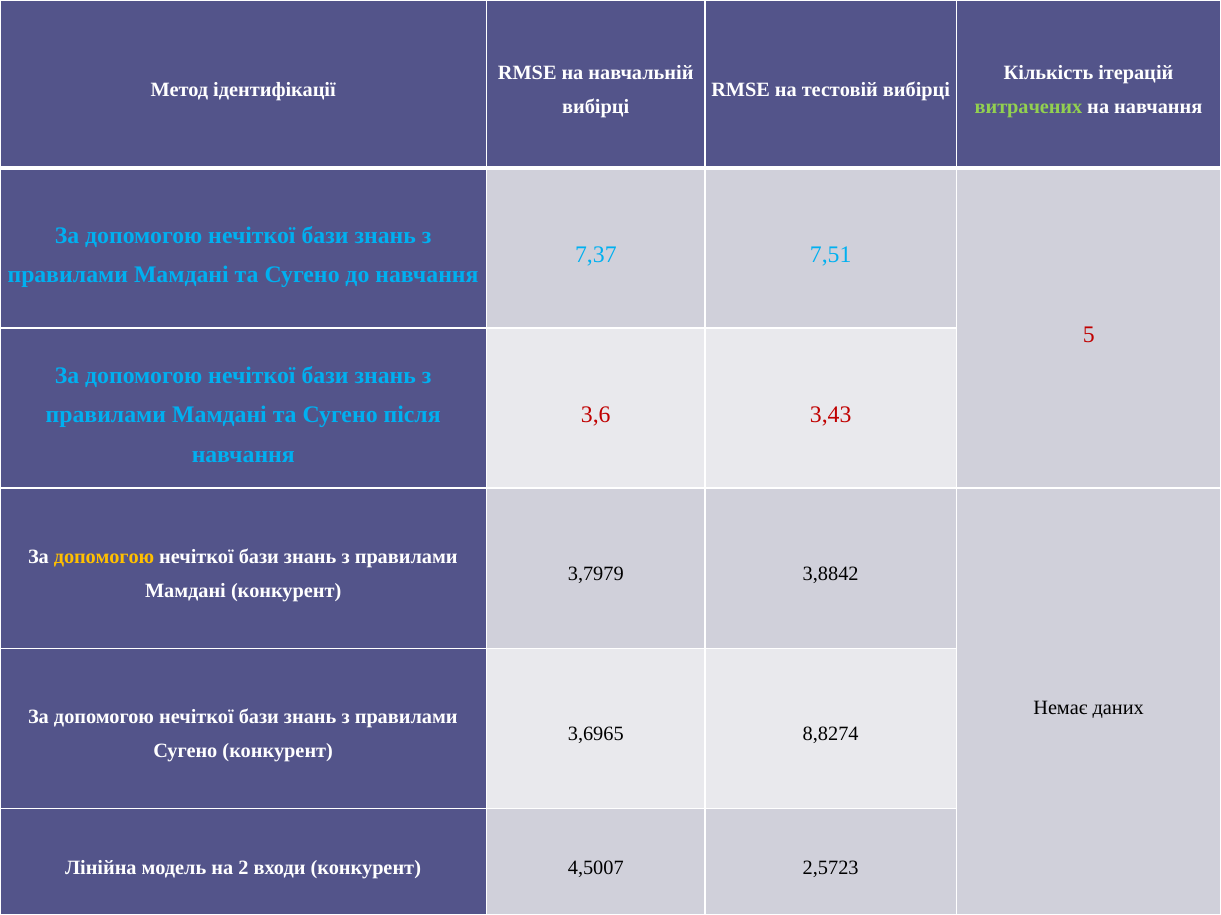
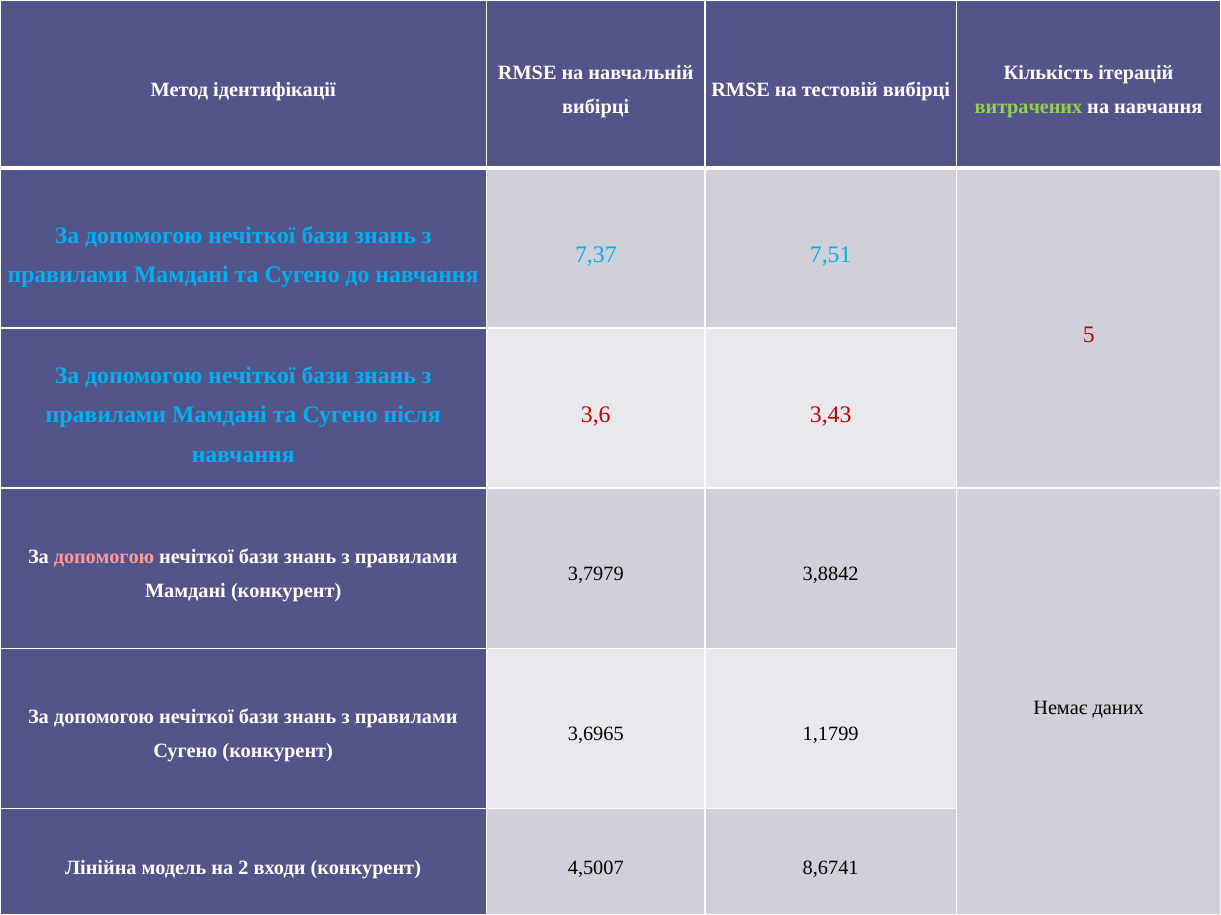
допомогою colour: yellow -> pink (104, 557)
8,8274: 8,8274 -> 1,1799 (831, 735)
2,5723: 2,5723 -> 8,6741 (831, 868)
